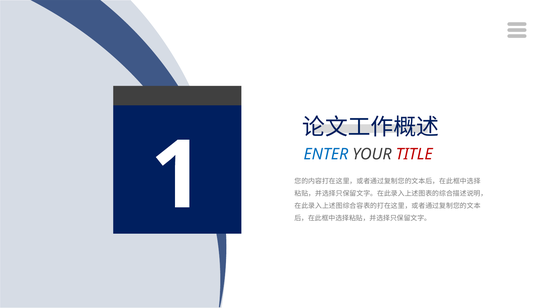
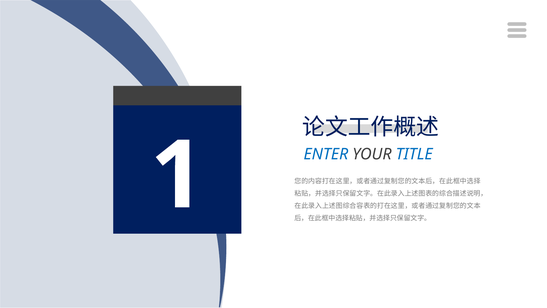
TITLE colour: red -> blue (414, 154)
